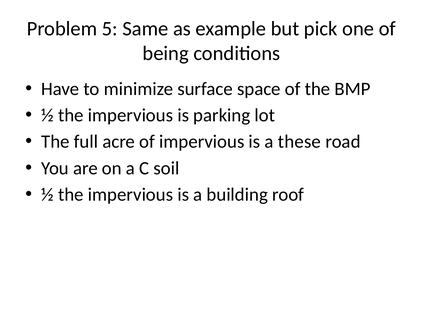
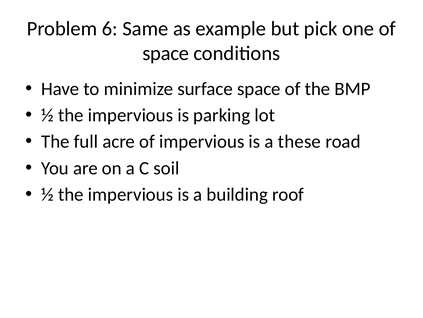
5: 5 -> 6 (110, 29)
being: being -> space (166, 53)
